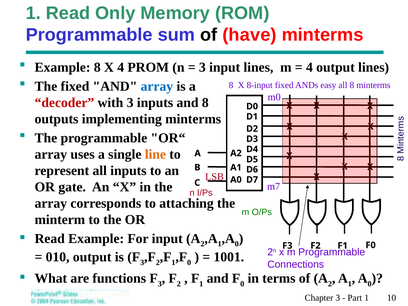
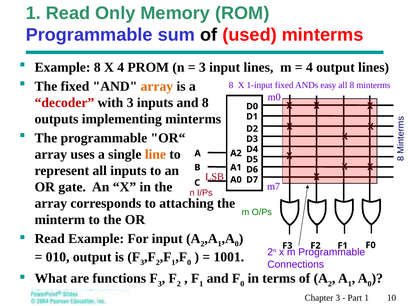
have: have -> used (250, 35)
array colour: blue -> orange (157, 86)
8-input: 8-input -> 1-input (260, 85)
